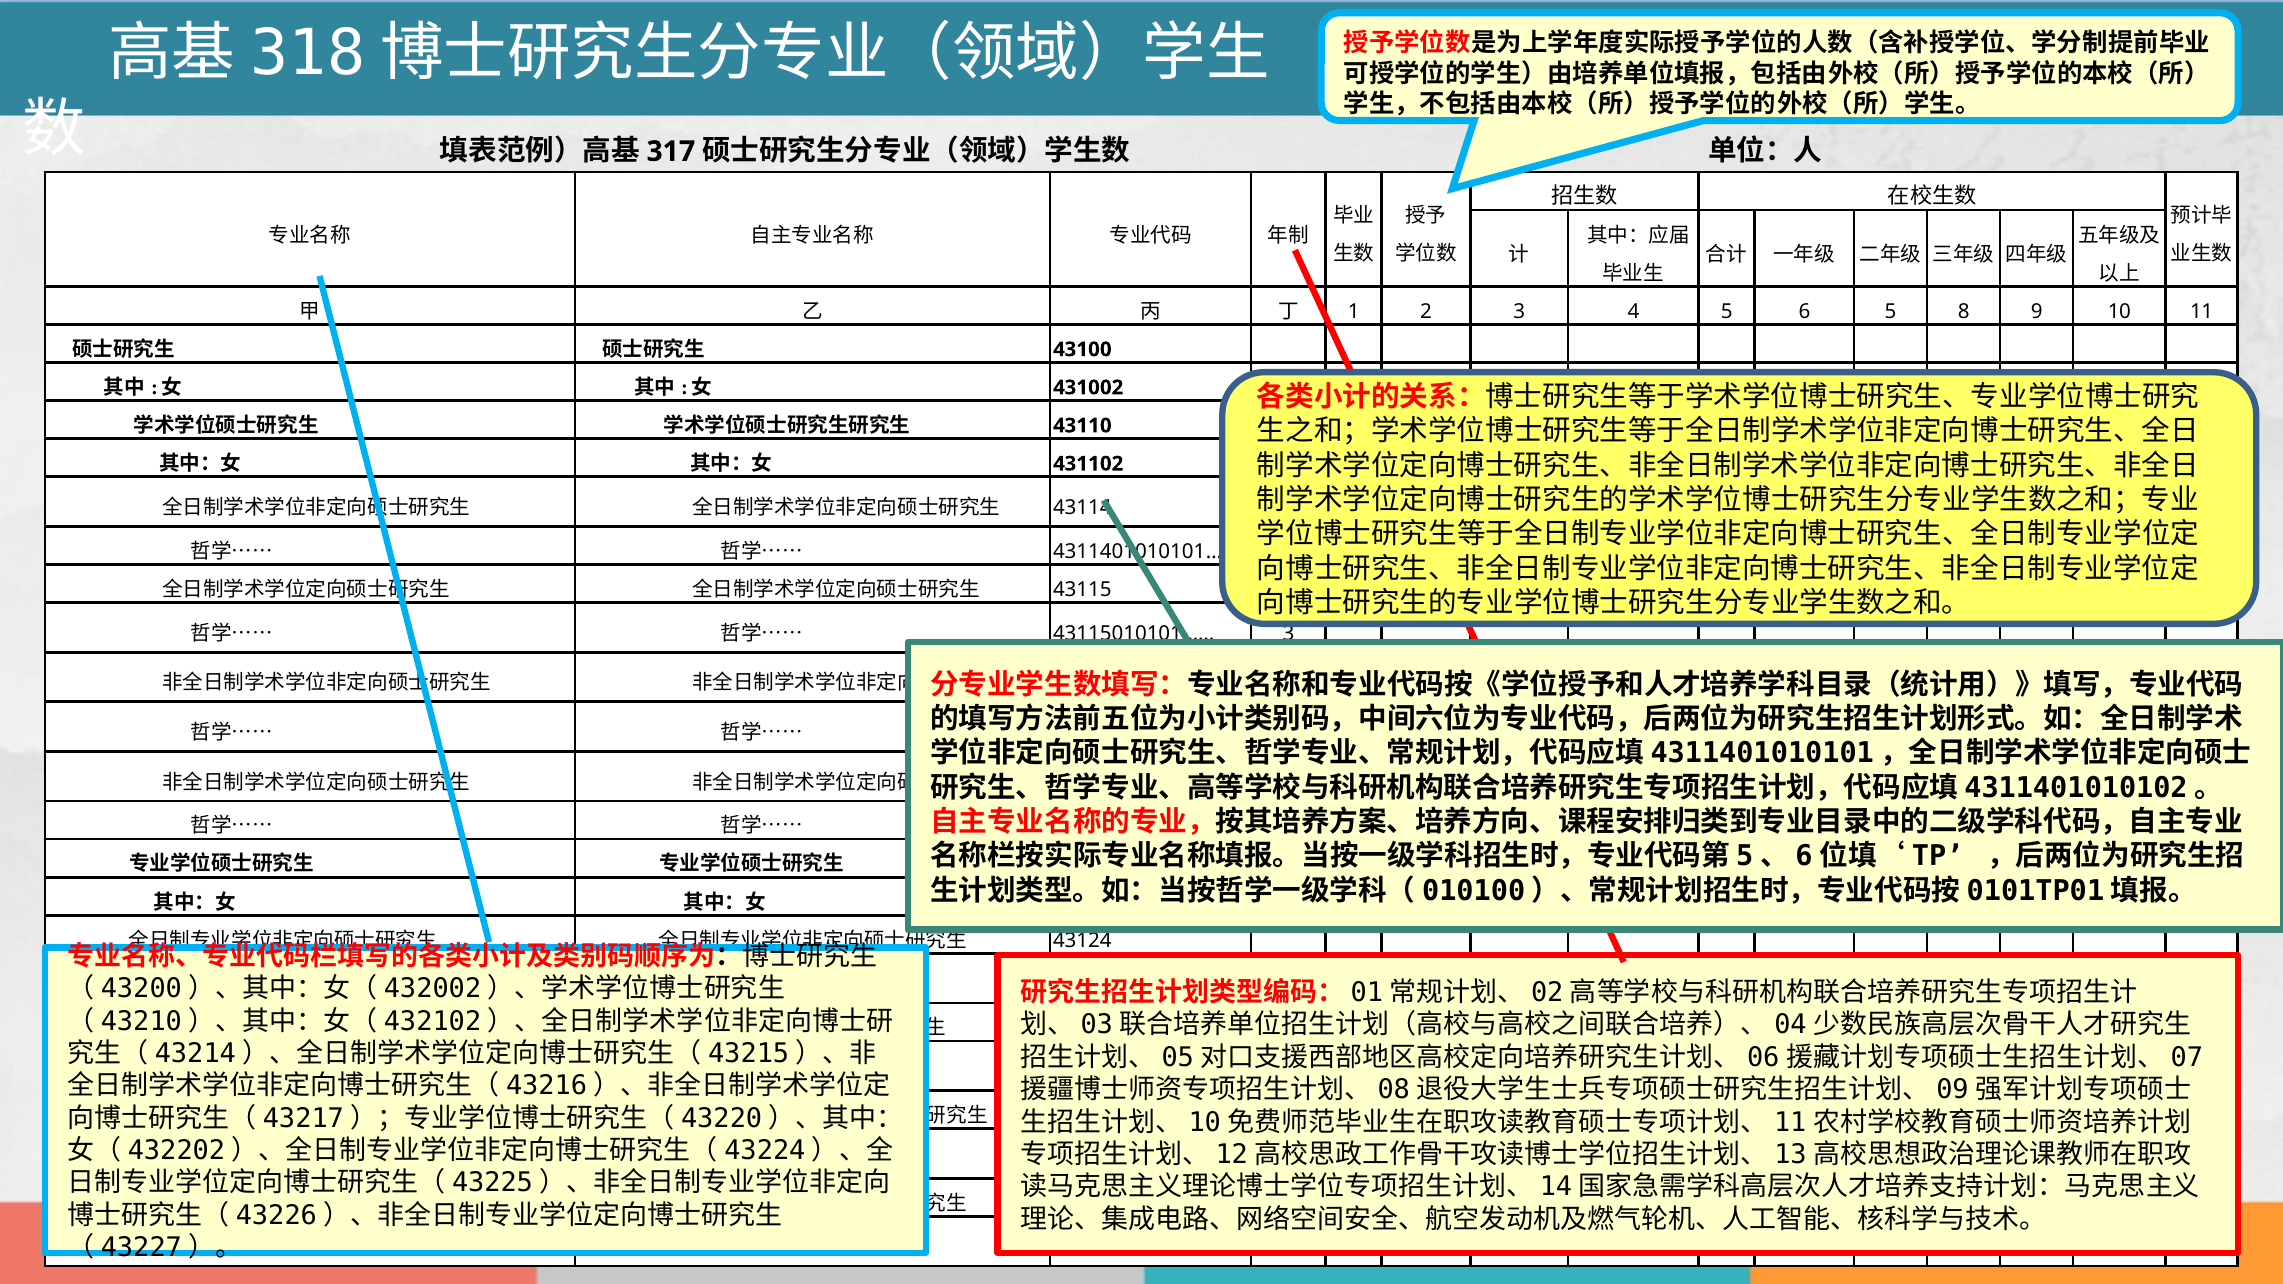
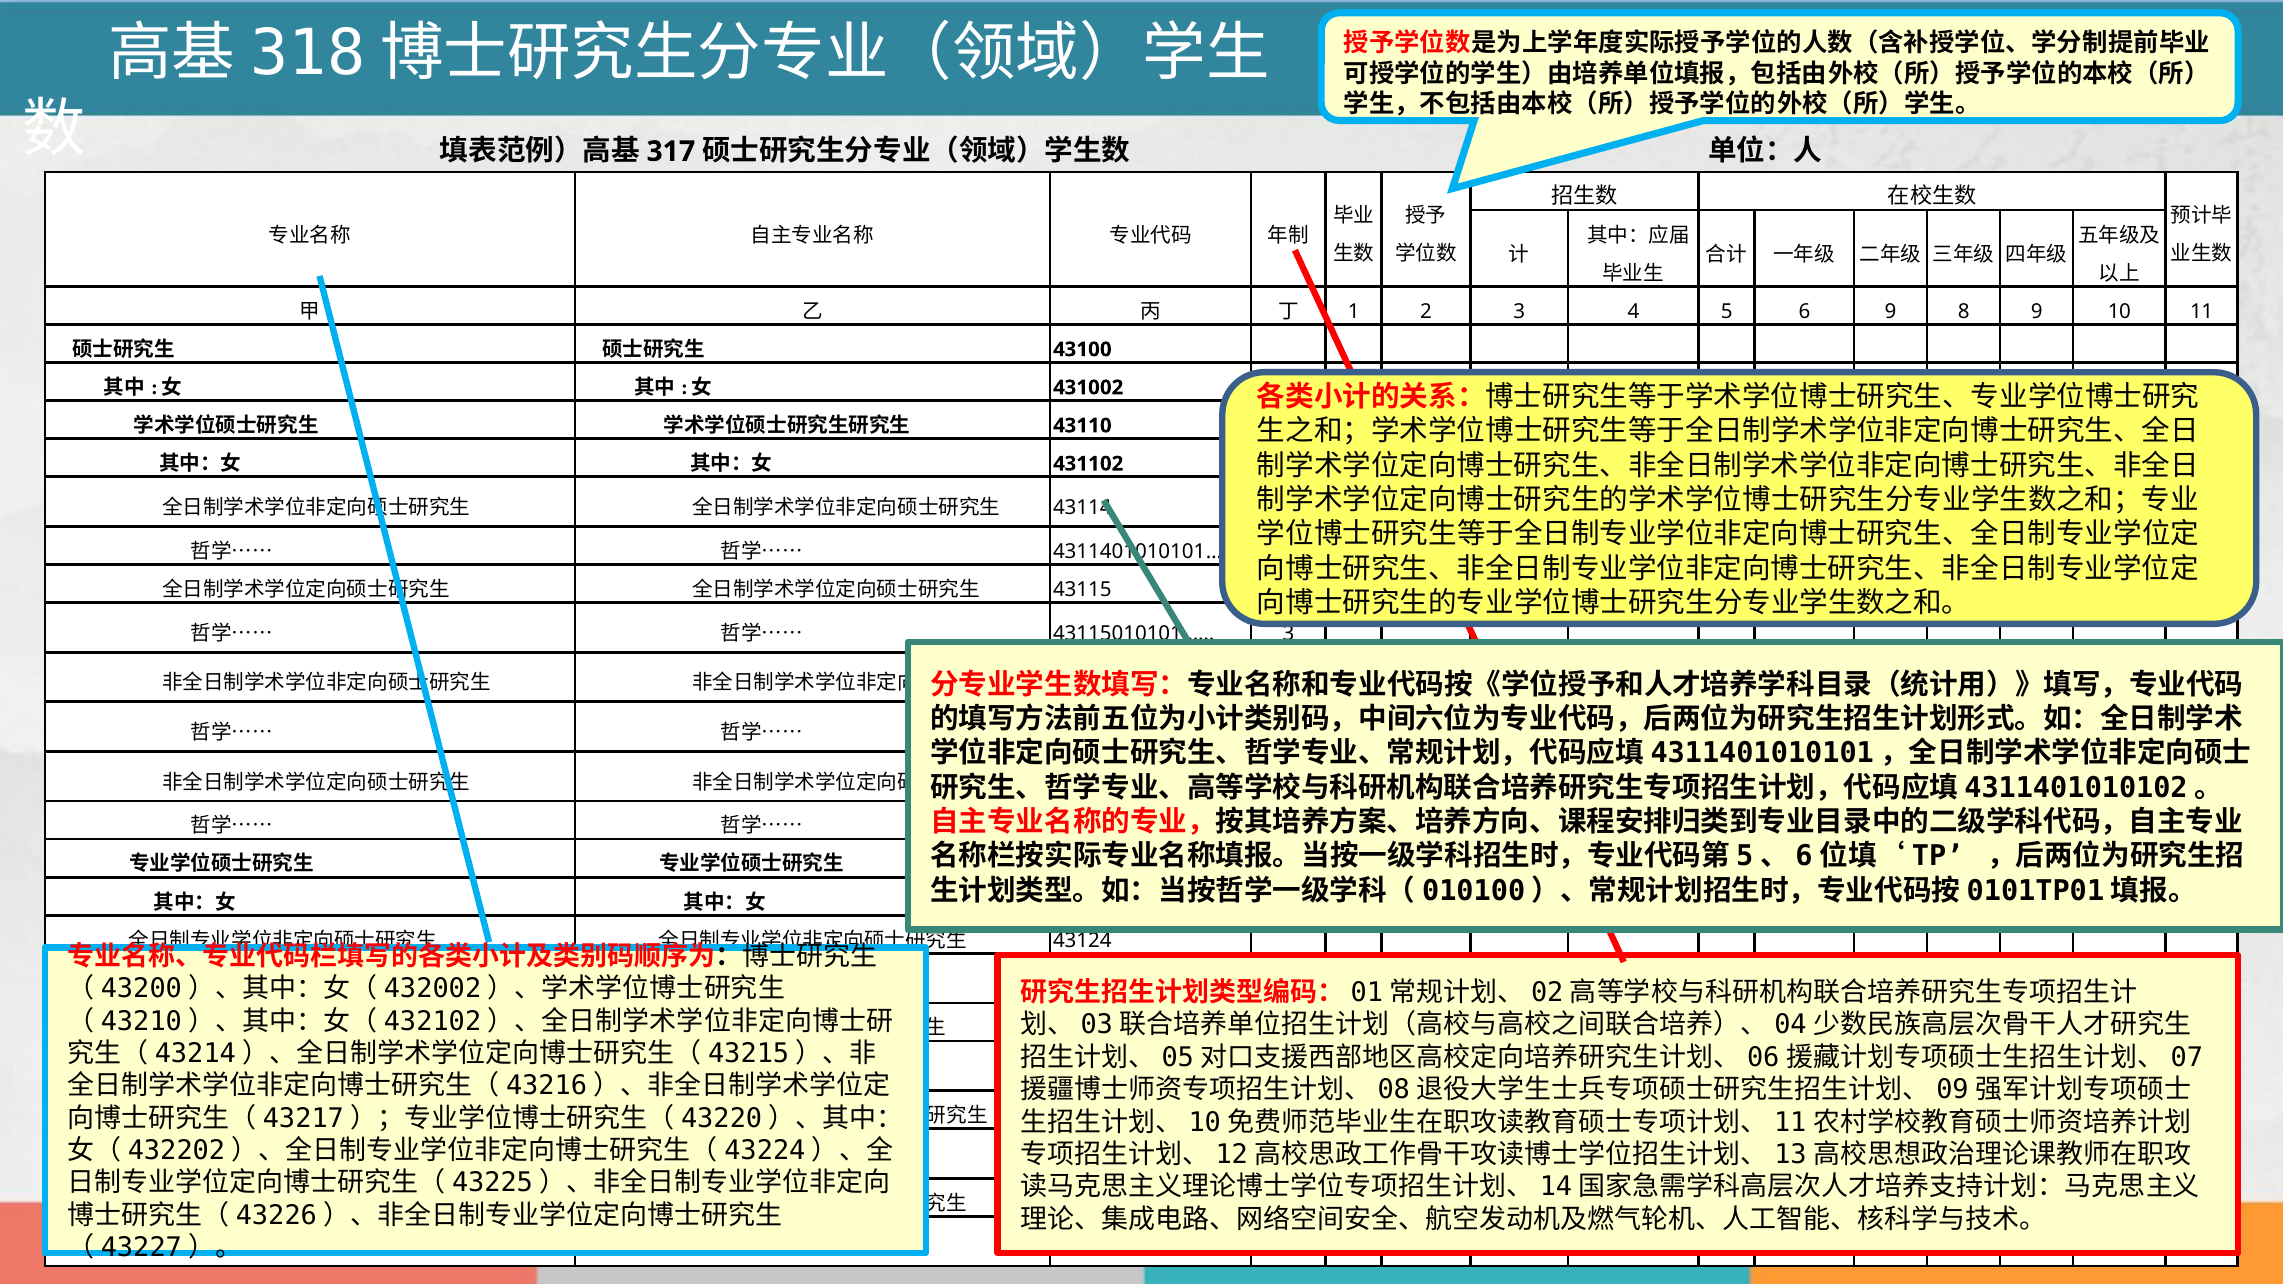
6 5: 5 -> 9 (1891, 311)
